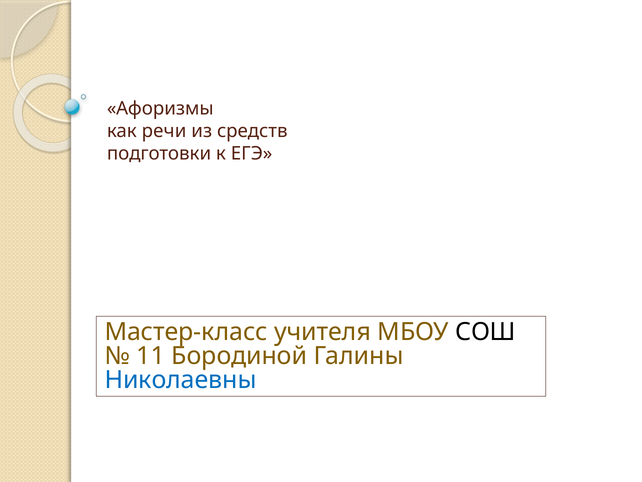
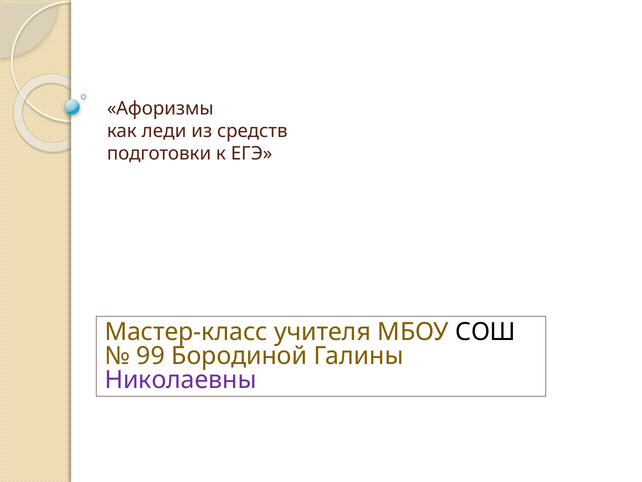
речи: речи -> леди (164, 131)
11: 11 -> 99 (151, 356)
Николаевны colour: blue -> purple (181, 380)
